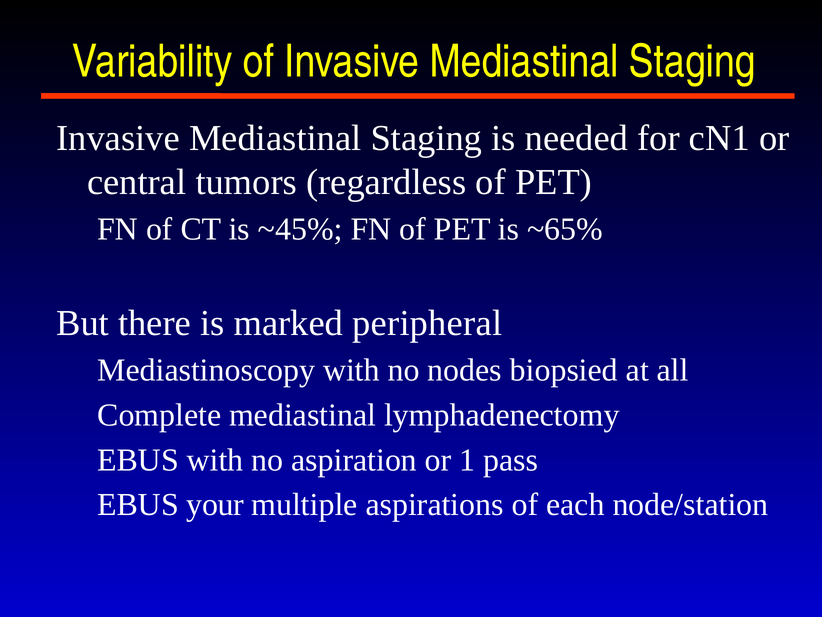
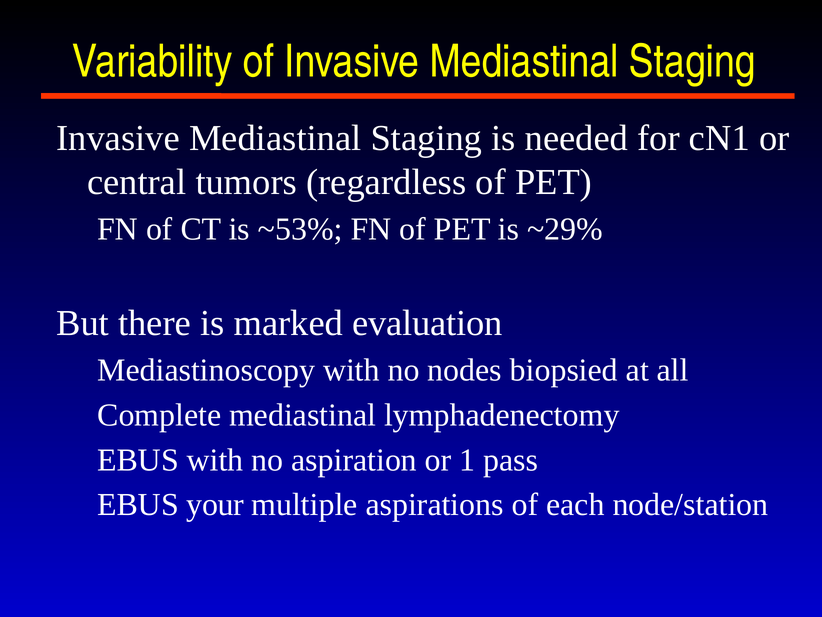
~45%: ~45% -> ~53% (300, 229)
~65%: ~65% -> ~29% (565, 229)
peripheral: peripheral -> evaluation (428, 323)
